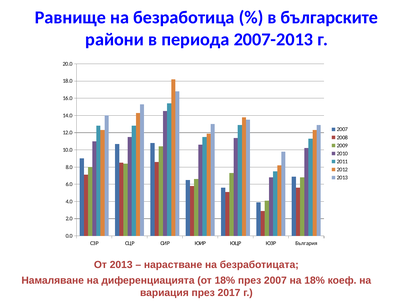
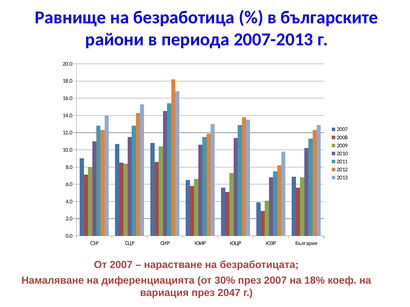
От 2013: 2013 -> 2007 (121, 265)
от 18%: 18% -> 30% (225, 281)
2017: 2017 -> 2047 (229, 293)
